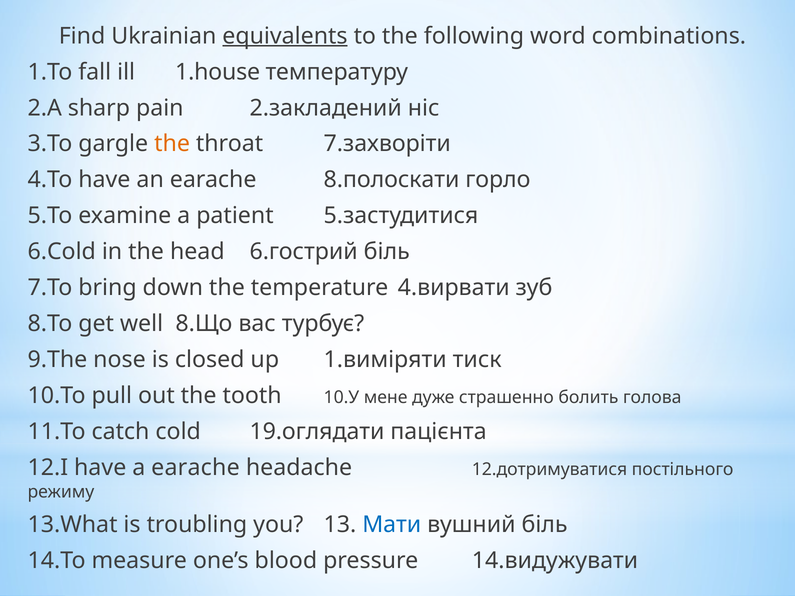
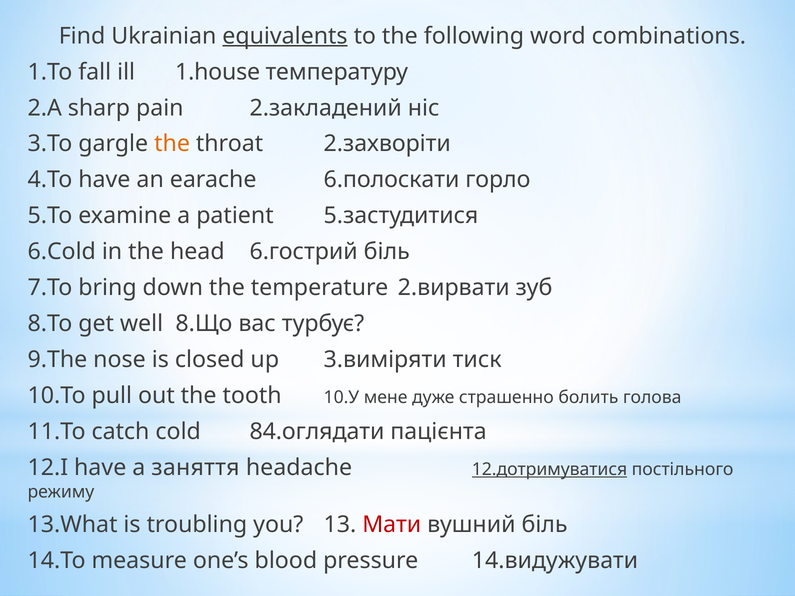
7.захворіти: 7.захворіти -> 2.захворіти (387, 144)
8.полоскати: 8.полоскати -> 6.полоскати (392, 180)
4.вирвати: 4.вирвати -> 2.вирвати (454, 288)
1.виміряти: 1.виміряти -> 3.виміряти (385, 360)
19.оглядати: 19.оглядати -> 84.оглядати (317, 432)
a earache: earache -> заняття (195, 468)
12.дотримуватися underline: none -> present (550, 470)
Мати colour: blue -> red (392, 525)
